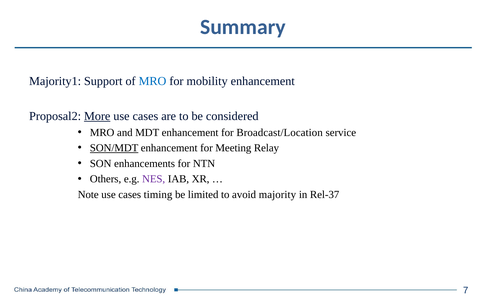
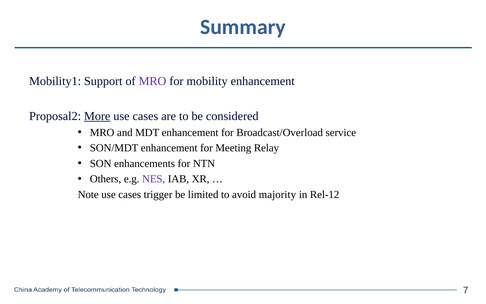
Majority1: Majority1 -> Mobility1 (55, 81)
MRO colour: blue -> purple (153, 81)
Broadcast/Location: Broadcast/Location -> Broadcast/Overload (280, 132)
SON/MDT underline: present -> none (114, 148)
timing: timing -> trigger (158, 194)
Rel-37: Rel-37 -> Rel-12 (325, 194)
